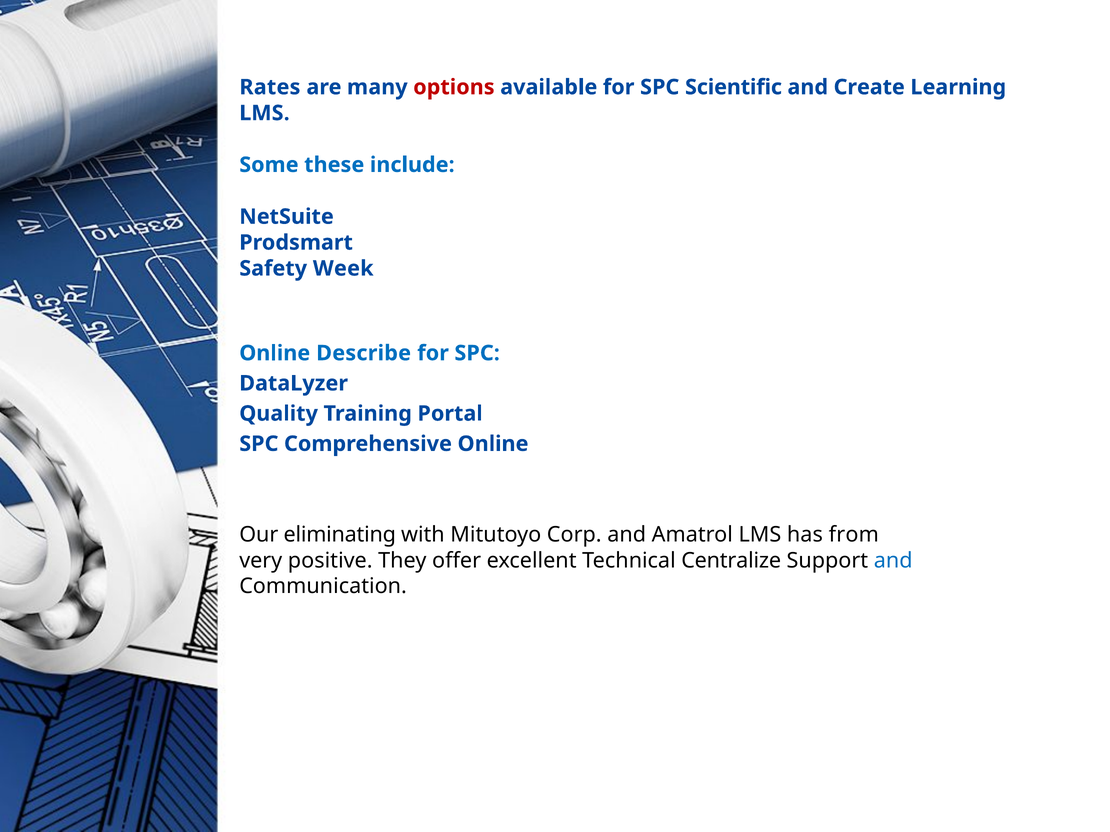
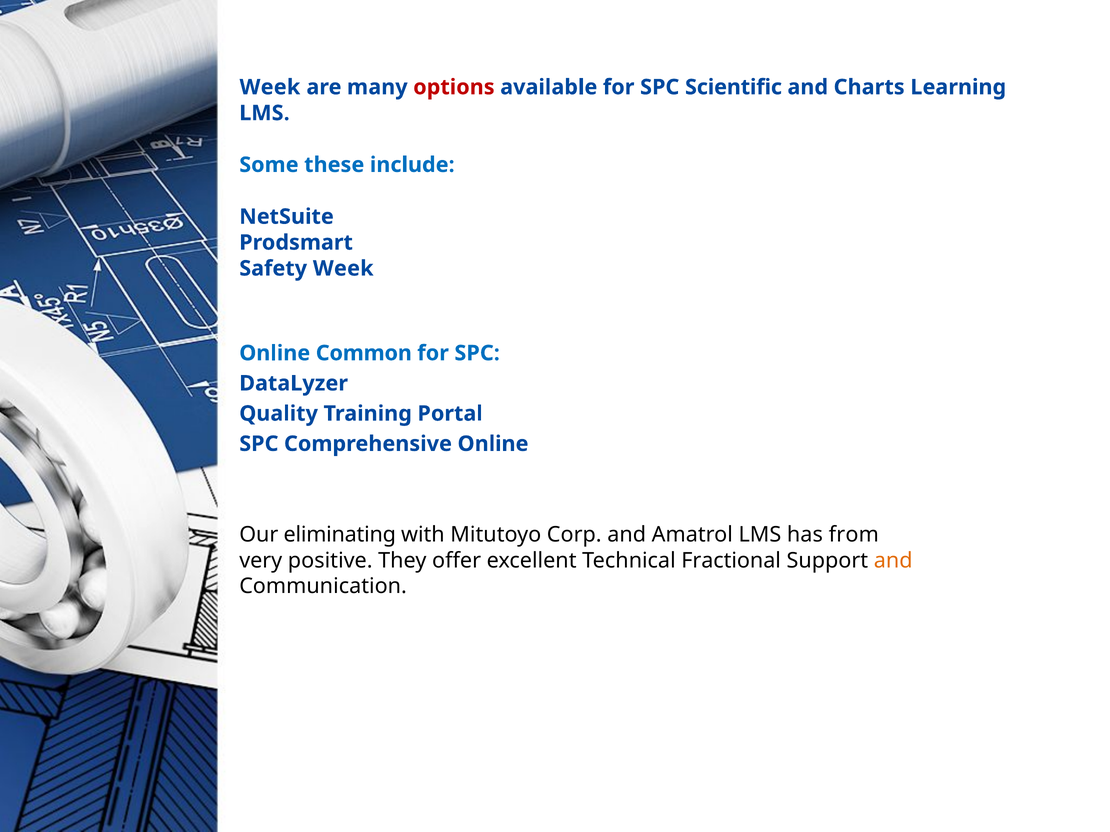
Rates: Rates -> Week (270, 87)
Create: Create -> Charts (869, 87)
Describe: Describe -> Common (364, 353)
Centralize: Centralize -> Fractional (731, 561)
and colour: blue -> orange (893, 561)
